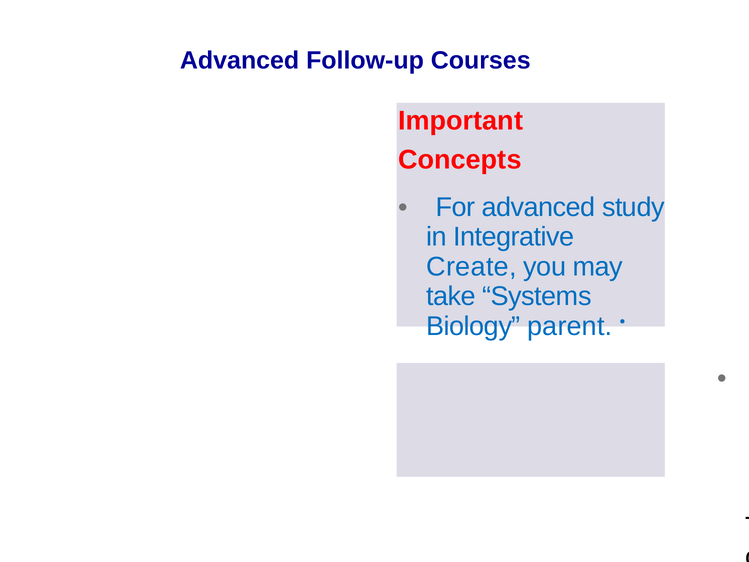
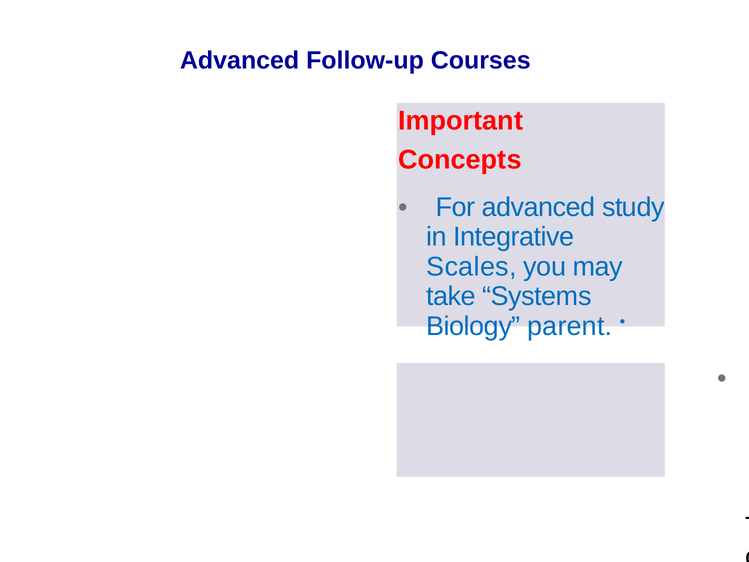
Create: Create -> Scales (472, 267)
